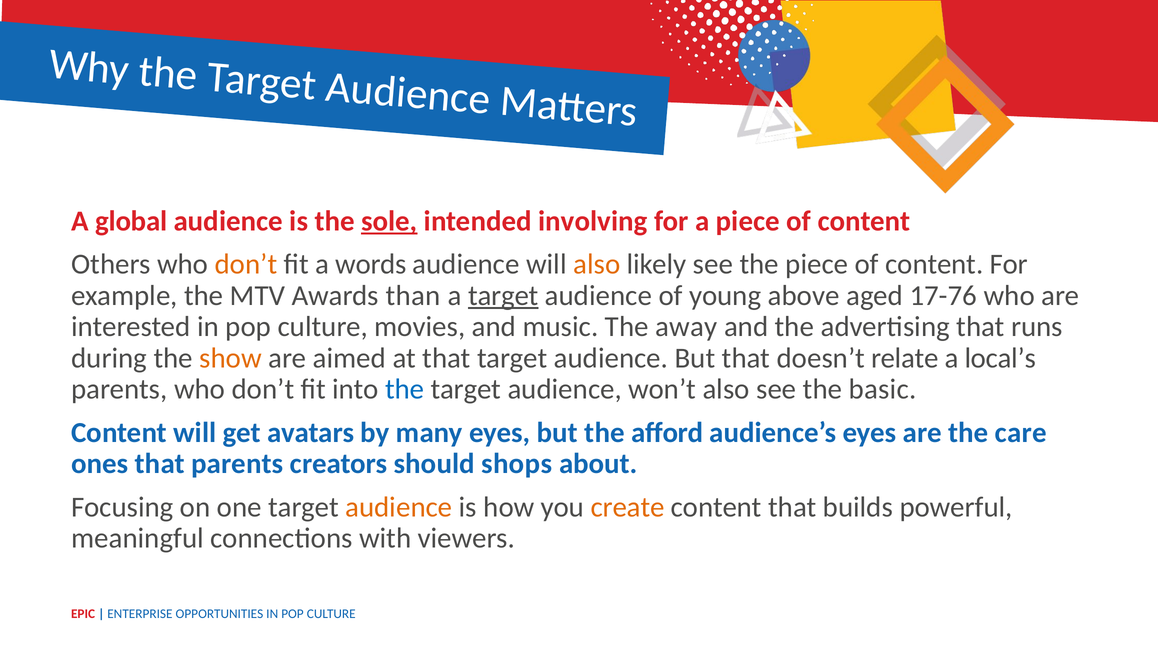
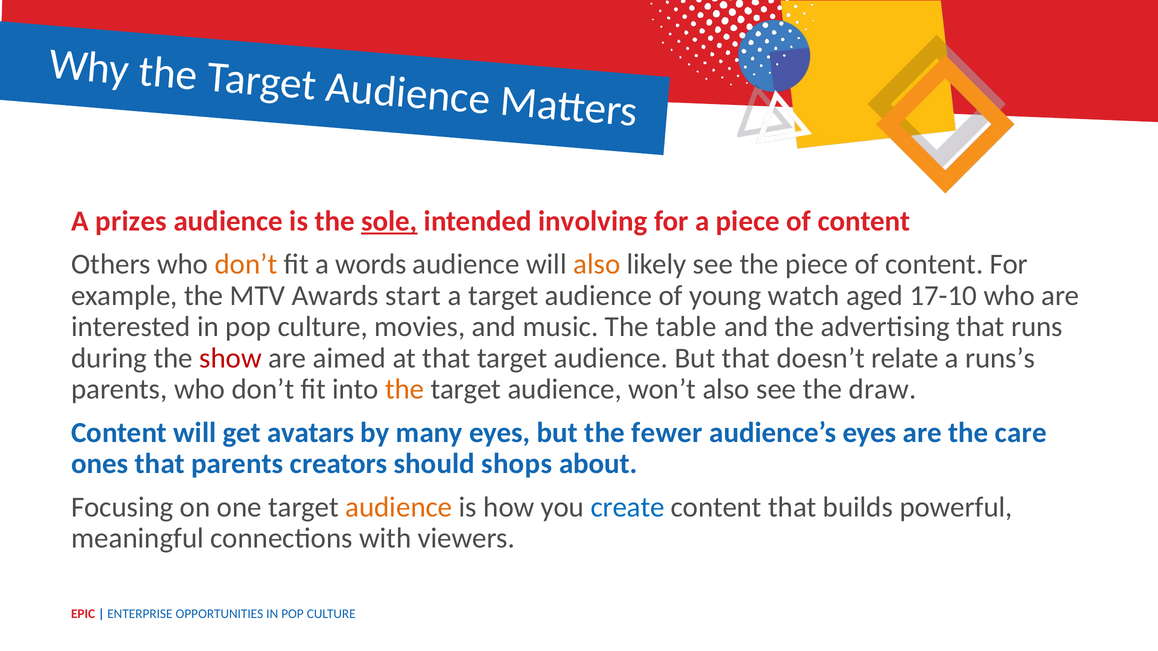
global: global -> prizes (131, 221)
than: than -> start (413, 296)
target underline: present -> none (503, 296)
above: above -> watch (804, 296)
17-76: 17-76 -> 17-10 (943, 296)
away: away -> table (686, 327)
show colour: orange -> red (231, 358)
local’s: local’s -> runs’s (1000, 358)
the colour: blue -> orange (405, 390)
basic: basic -> draw (883, 390)
afford: afford -> fewer (667, 433)
create colour: orange -> blue (628, 507)
